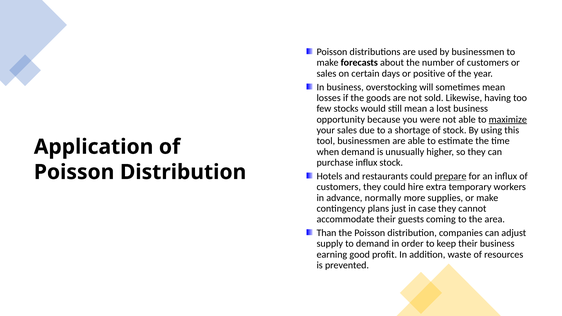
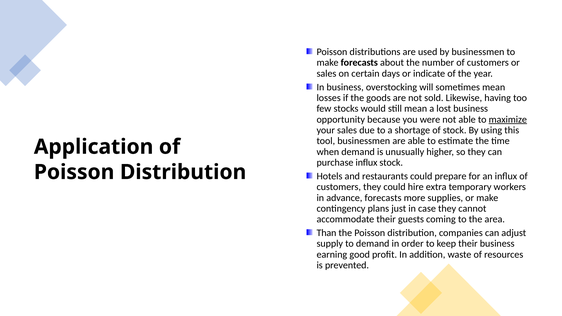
positive: positive -> indicate (429, 73)
prepare underline: present -> none (451, 176)
advance normally: normally -> forecasts (383, 198)
